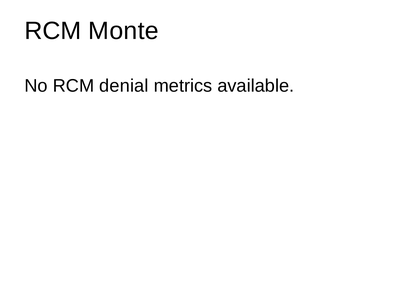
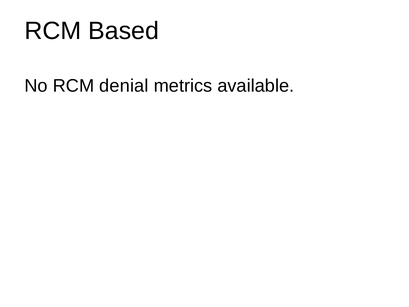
Monte: Monte -> Based (124, 31)
